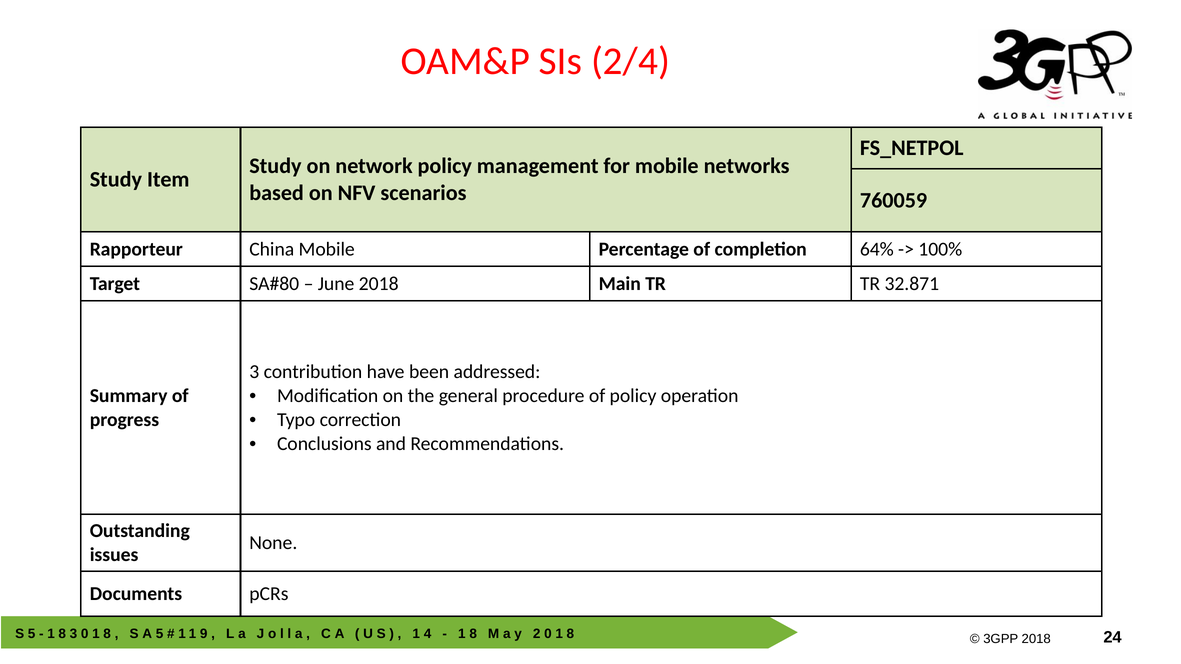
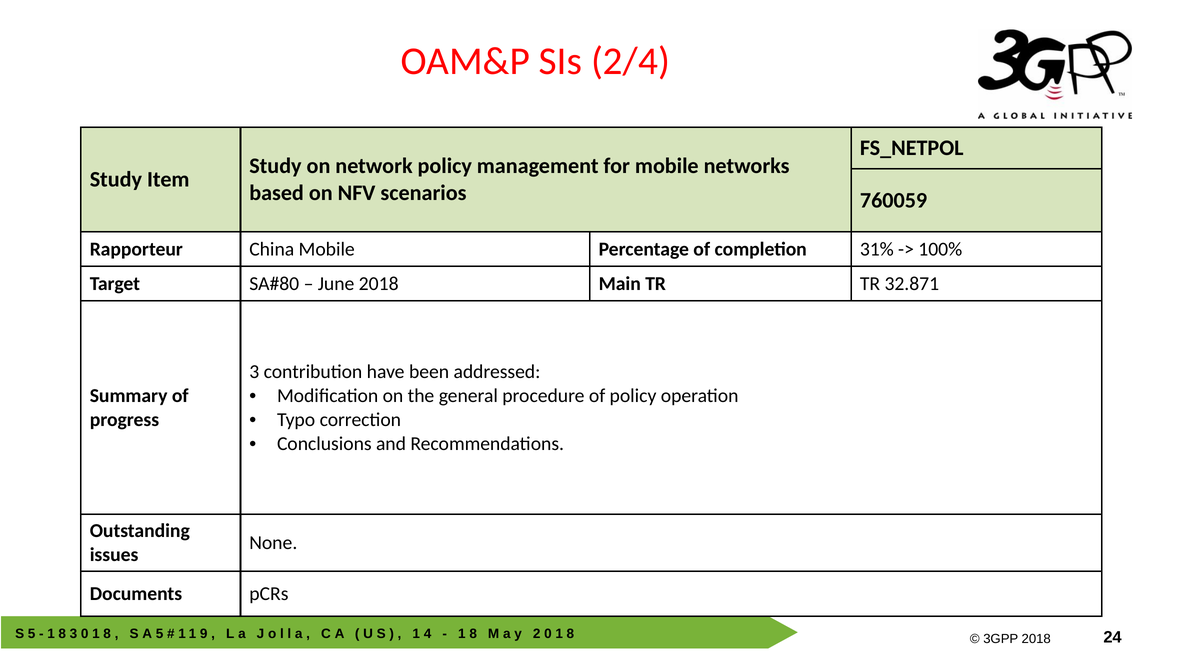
64%: 64% -> 31% (877, 249)
